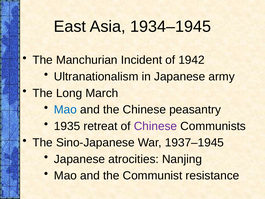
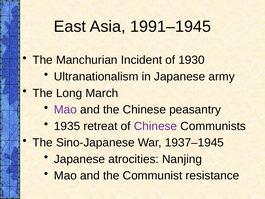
1934–1945: 1934–1945 -> 1991–1945 (171, 27)
1942: 1942 -> 1930 (192, 60)
Mao colour: blue -> purple (65, 109)
